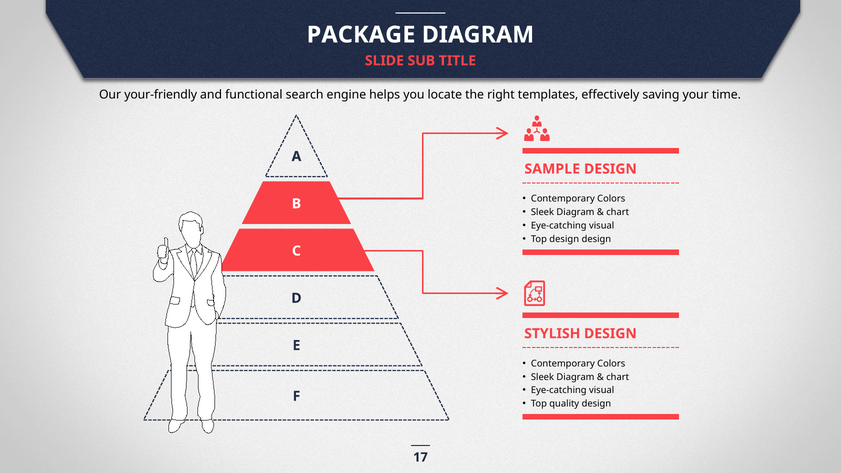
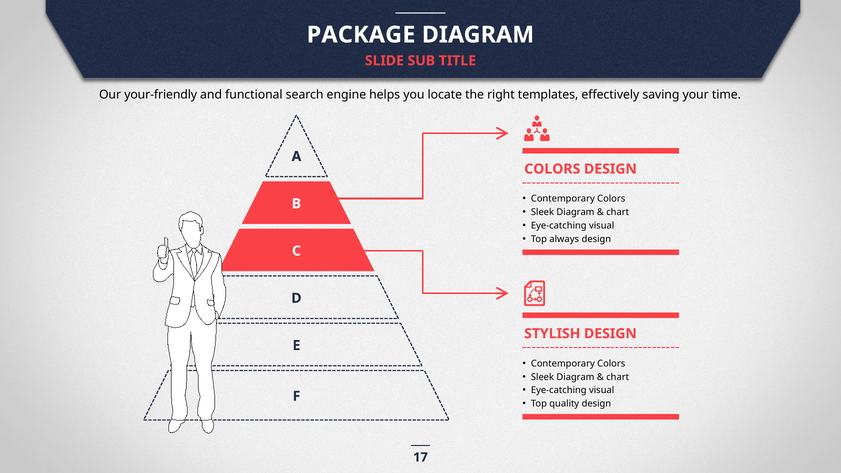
SAMPLE: SAMPLE -> COLORS (552, 169)
Top design: design -> always (564, 239)
